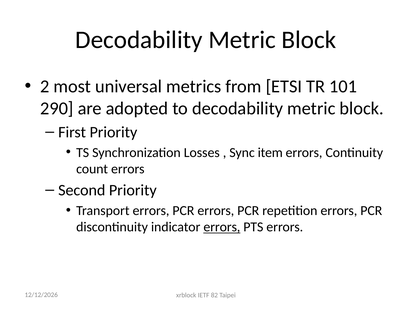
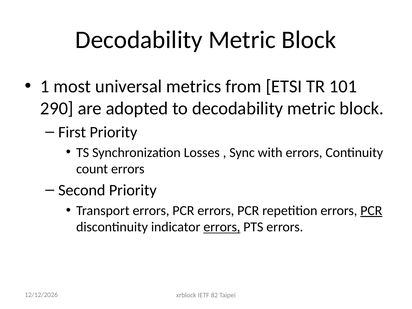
2: 2 -> 1 (45, 86)
item: item -> with (270, 152)
PCR underline: none -> present (371, 211)
